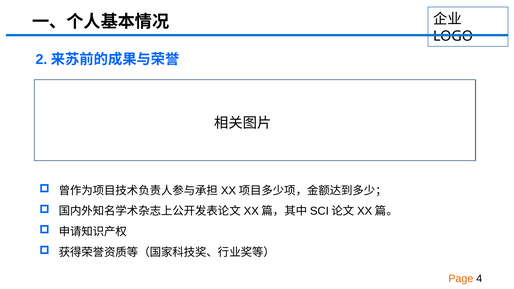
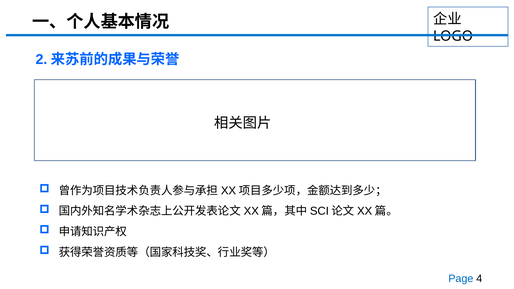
Page colour: orange -> blue (461, 279)
